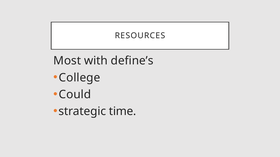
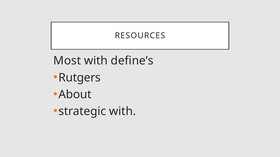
College: College -> Rutgers (80, 78)
Could: Could -> About (75, 95)
strategic time: time -> with (123, 112)
